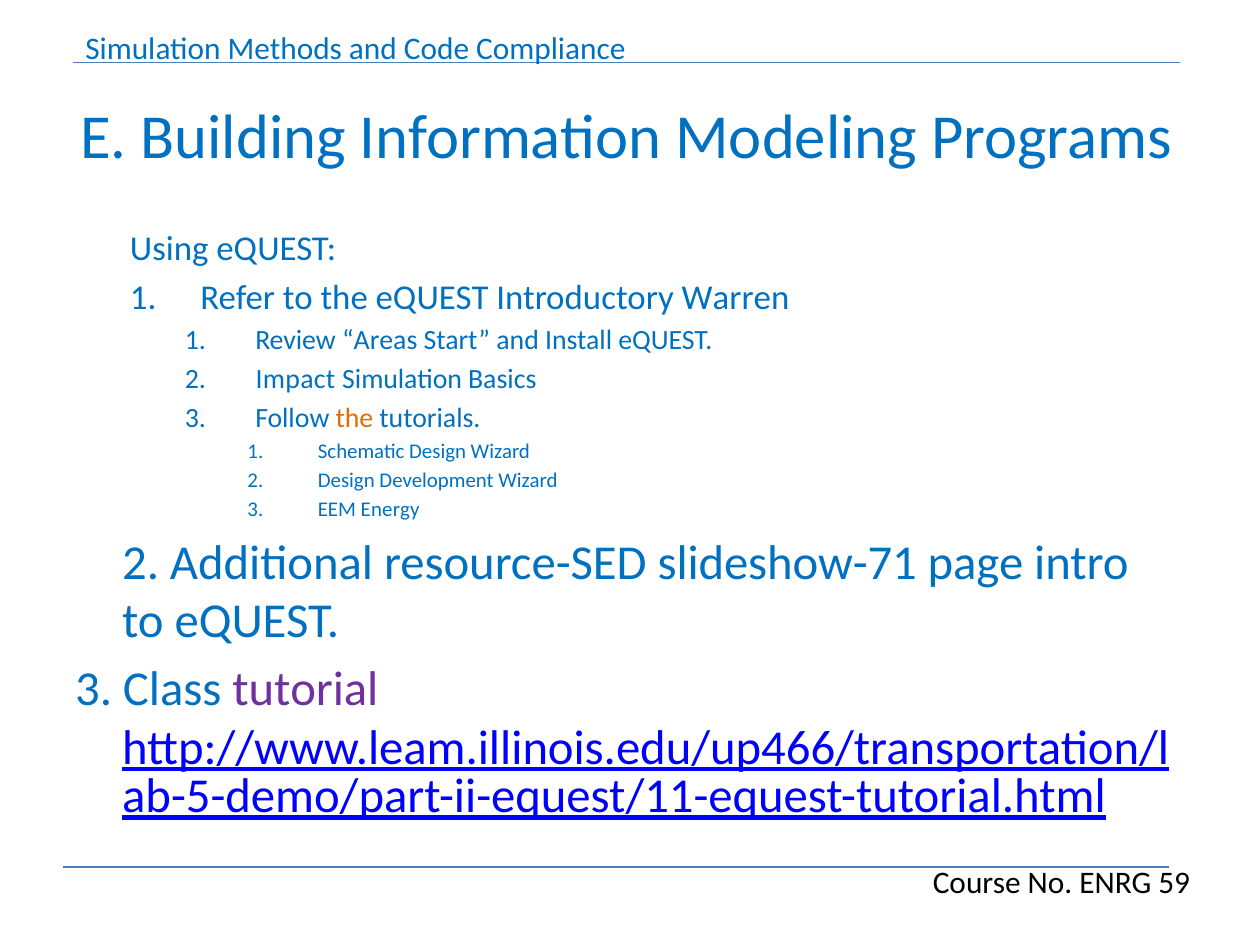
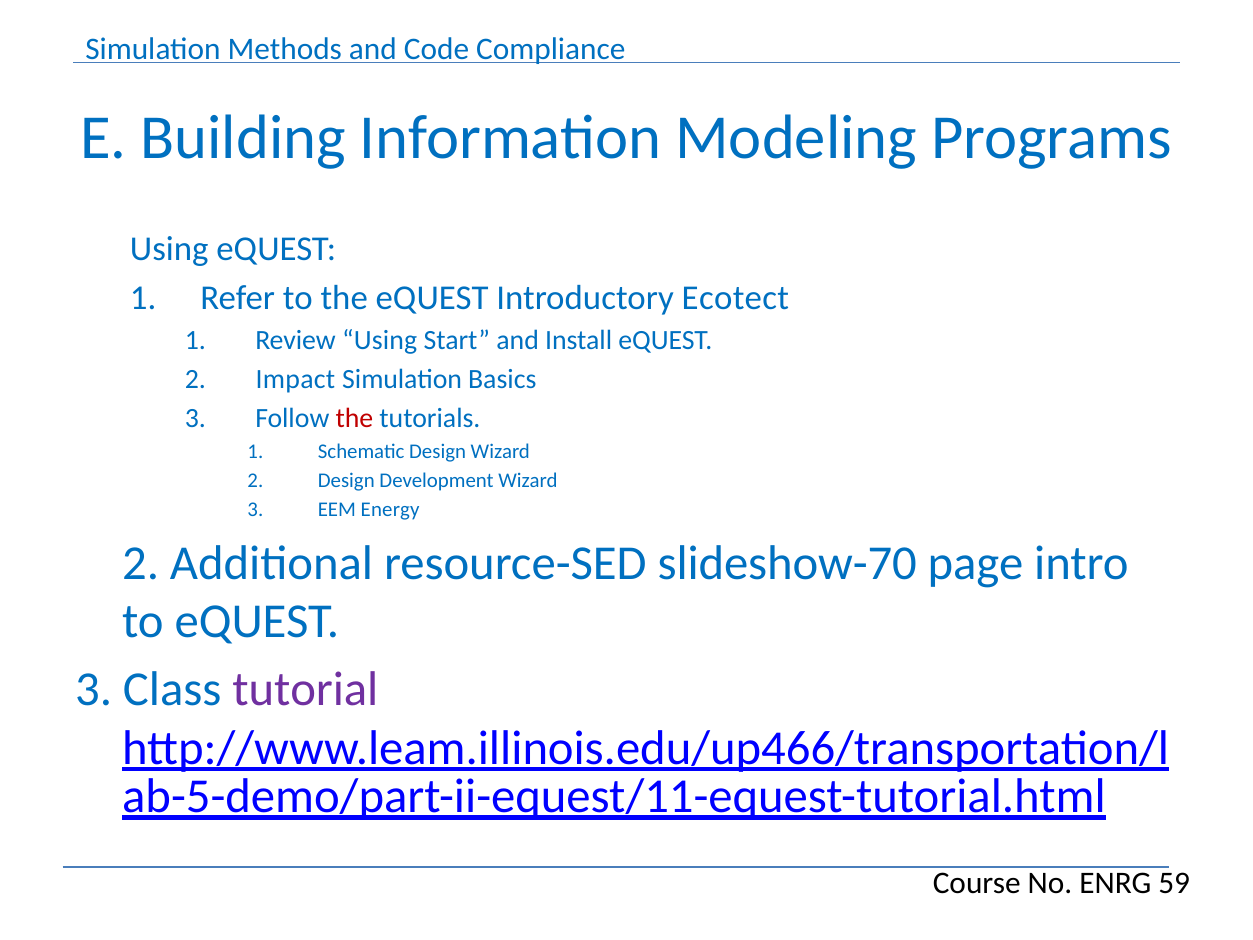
Warren: Warren -> Ecotect (735, 298)
Review Areas: Areas -> Using (380, 340)
the colour: orange -> red (354, 418)
slideshow-71: slideshow-71 -> slideshow-70 (787, 563)
